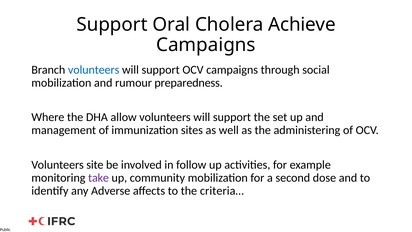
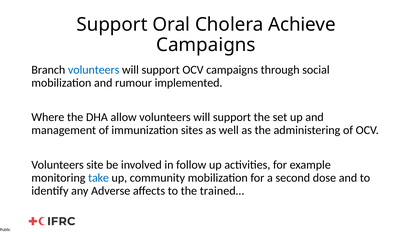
preparedness: preparedness -> implemented (189, 83)
take colour: purple -> blue (99, 178)
criteria…: criteria… -> trained… (222, 191)
